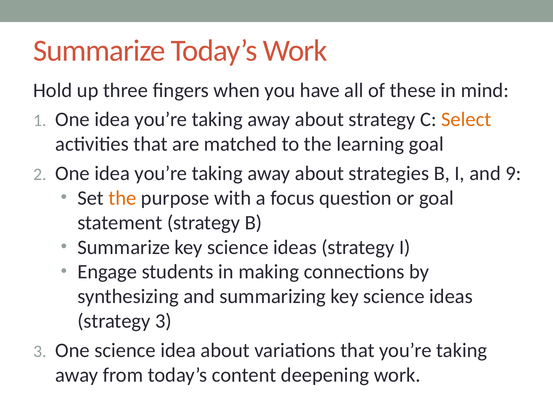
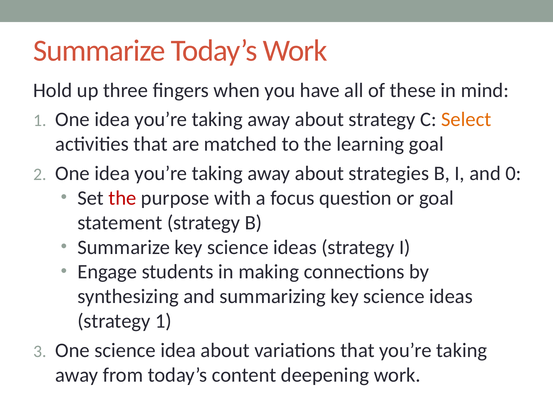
9: 9 -> 0 (513, 173)
the colour: orange -> red (122, 198)
strategy 3: 3 -> 1 (163, 321)
